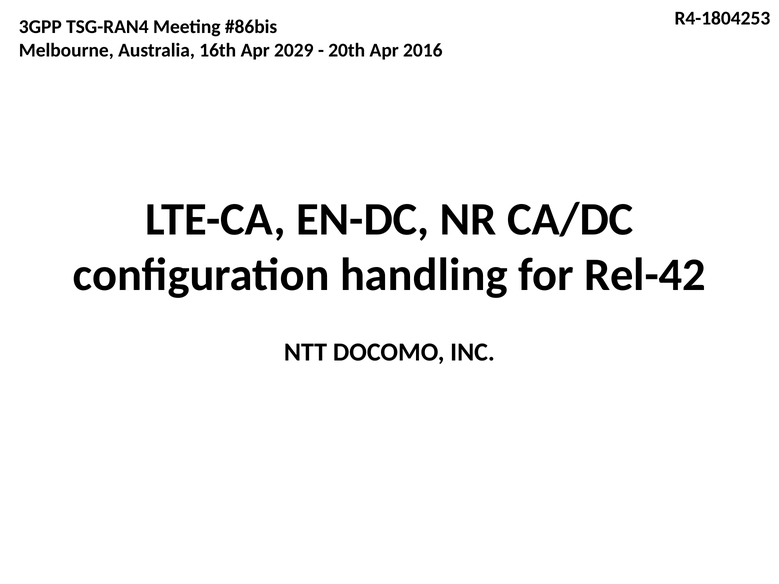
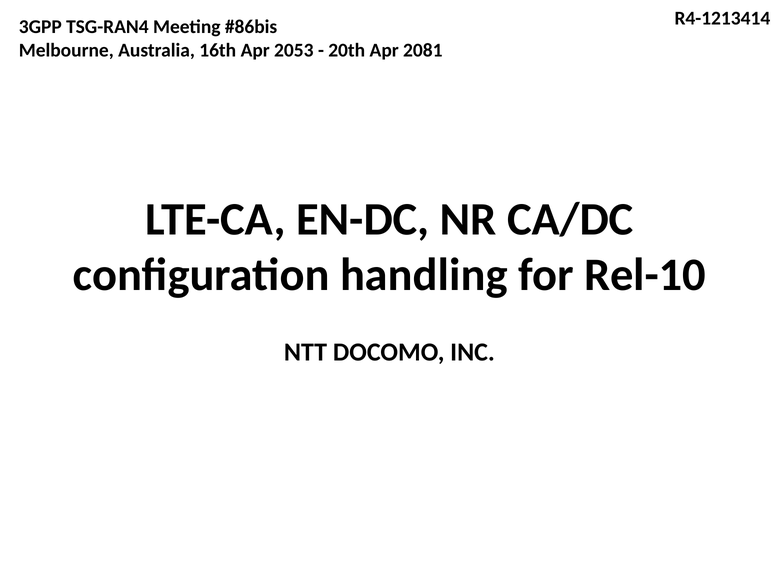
R4-1804253: R4-1804253 -> R4-1213414 (722, 18)
2029: 2029 -> 2053 (294, 50)
2016: 2016 -> 2081 (423, 50)
Rel-42: Rel-42 -> Rel-10 (645, 275)
